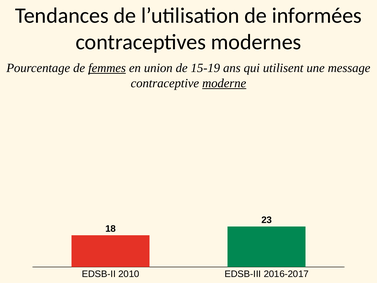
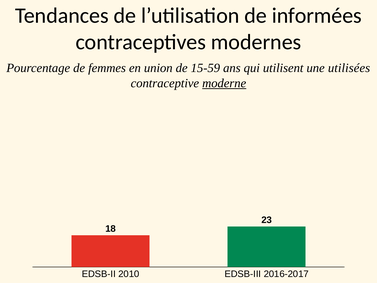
femmes underline: present -> none (107, 68)
15-19: 15-19 -> 15-59 (205, 68)
message: message -> utilisées (349, 68)
